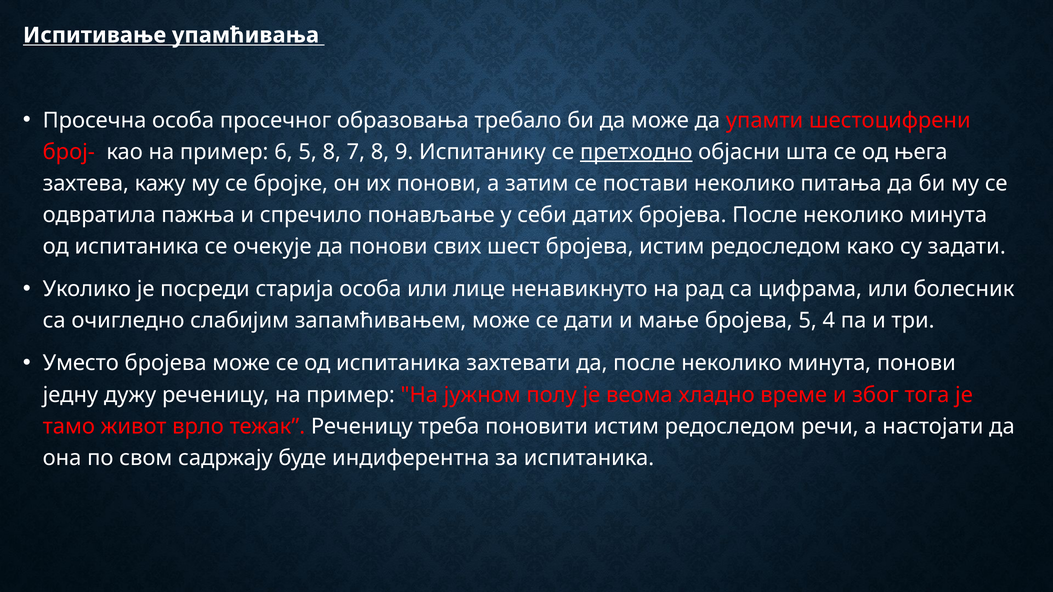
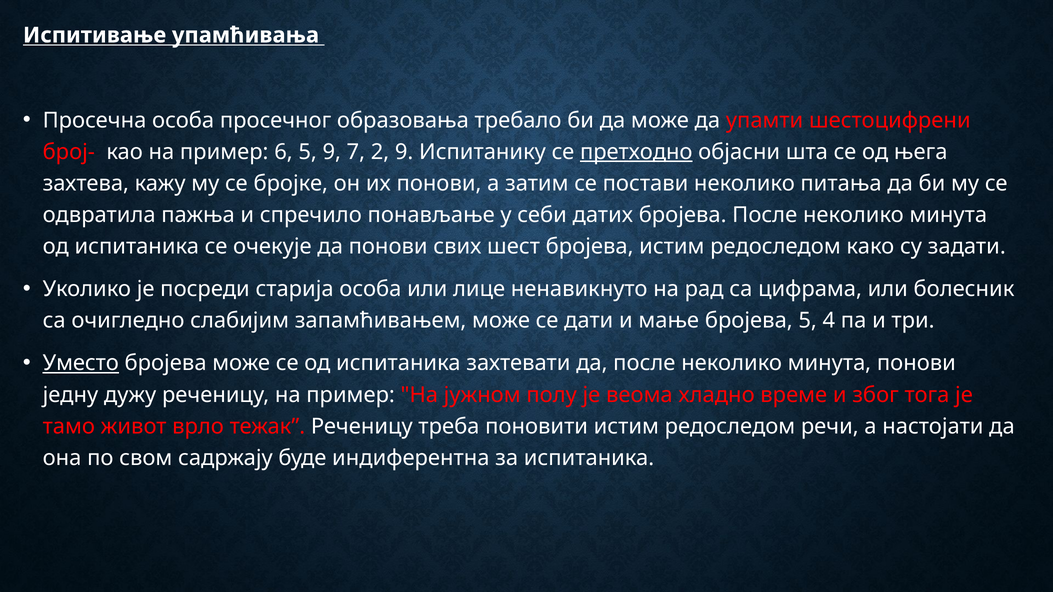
5 8: 8 -> 9 (332, 152)
7 8: 8 -> 2 (380, 152)
Уместо underline: none -> present (81, 363)
